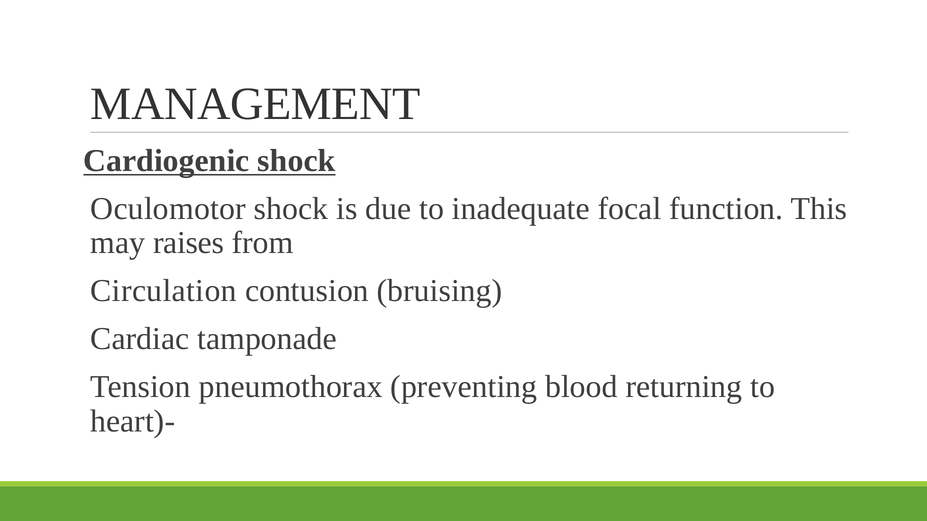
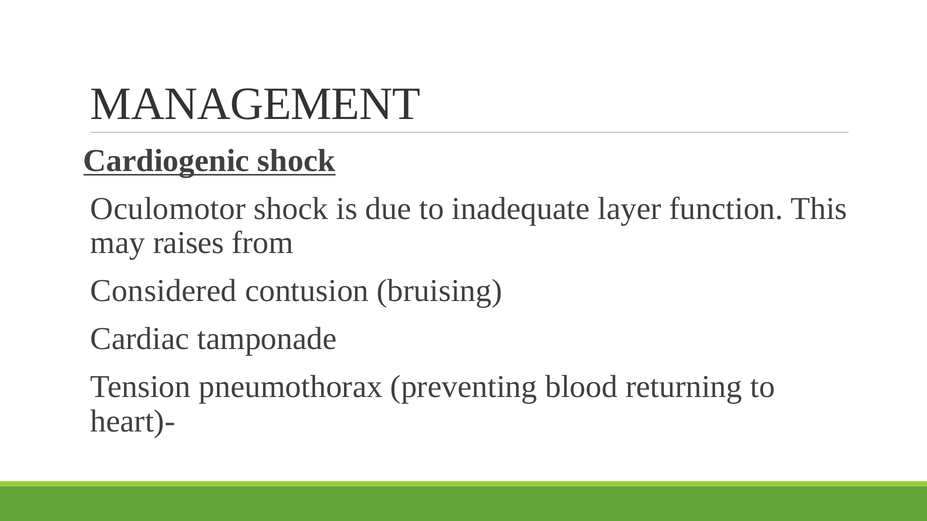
focal: focal -> layer (630, 209)
Circulation: Circulation -> Considered (164, 291)
